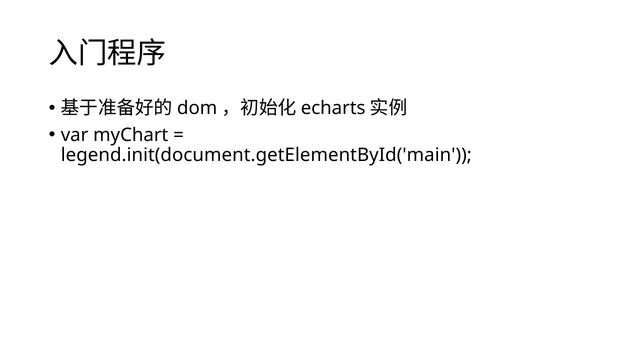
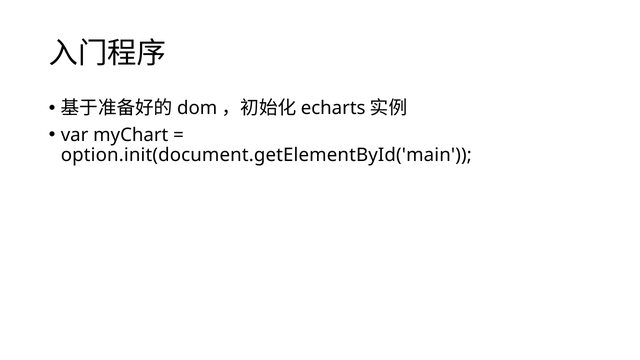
legend.init(document.getElementById('main: legend.init(document.getElementById('main -> option.init(document.getElementById('main (266, 155)
